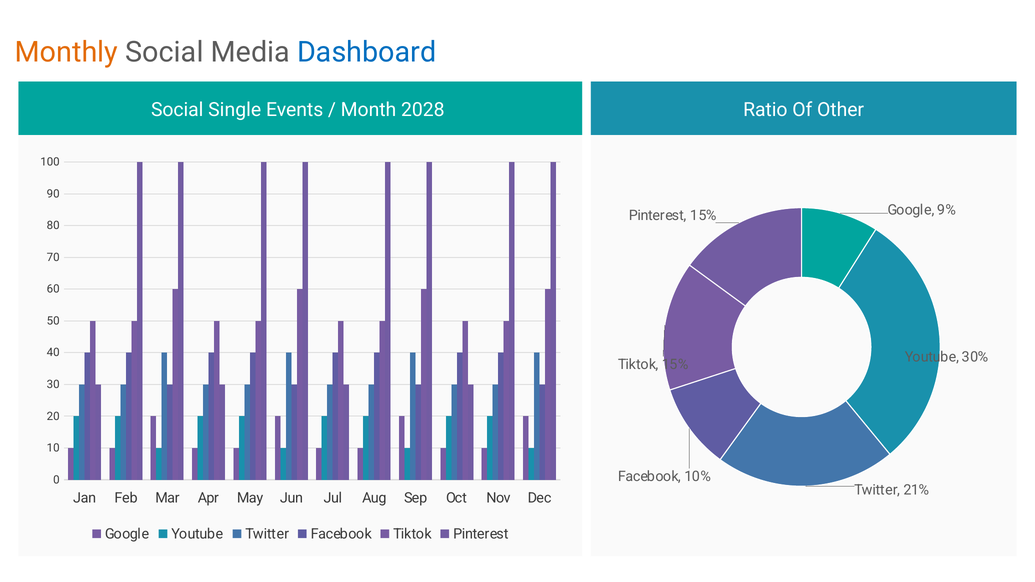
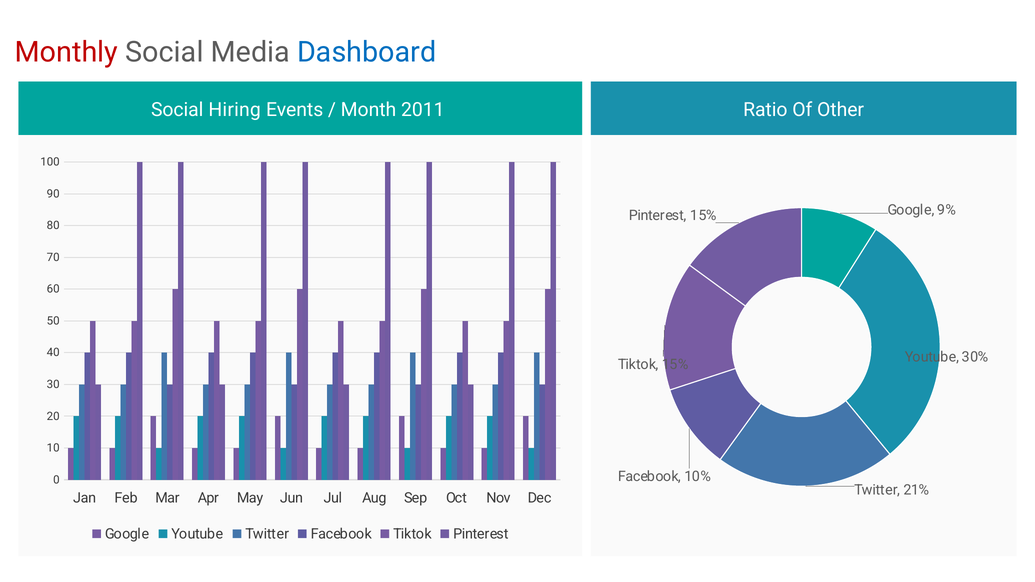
Monthly colour: orange -> red (66, 52)
Single: Single -> Hiring (235, 110)
2028: 2028 -> 2011 (423, 110)
